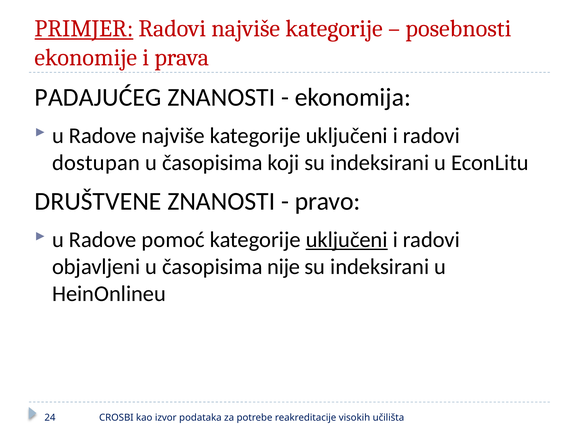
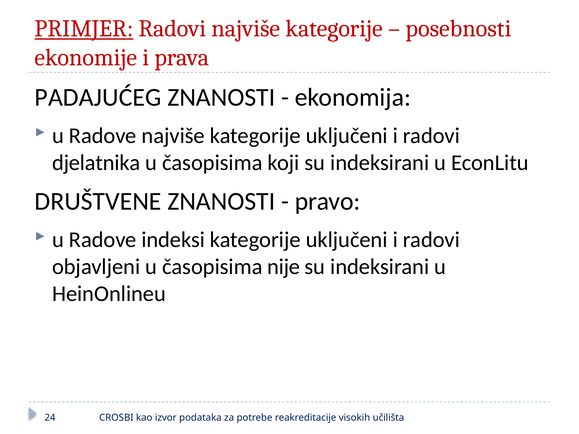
dostupan: dostupan -> djelatnika (96, 163)
pomoć: pomoć -> indeksi (173, 240)
uključeni underline: present -> none (347, 240)
